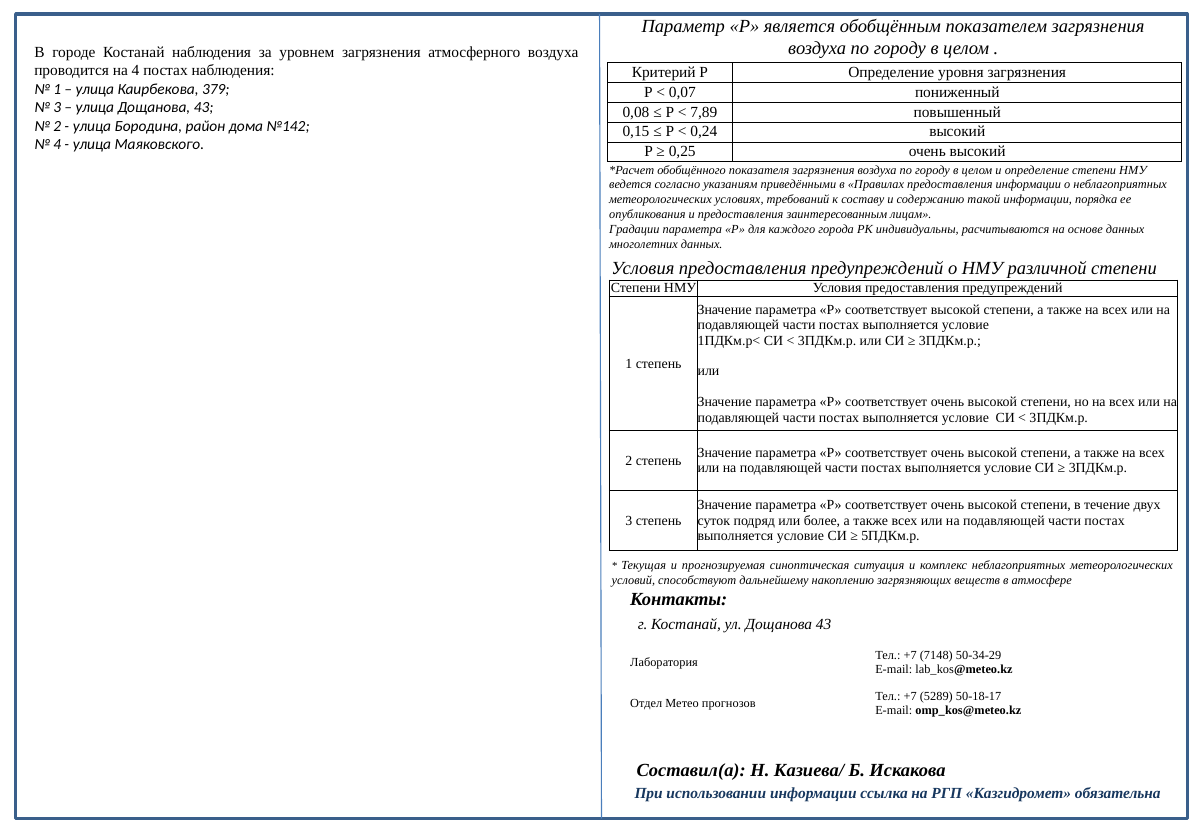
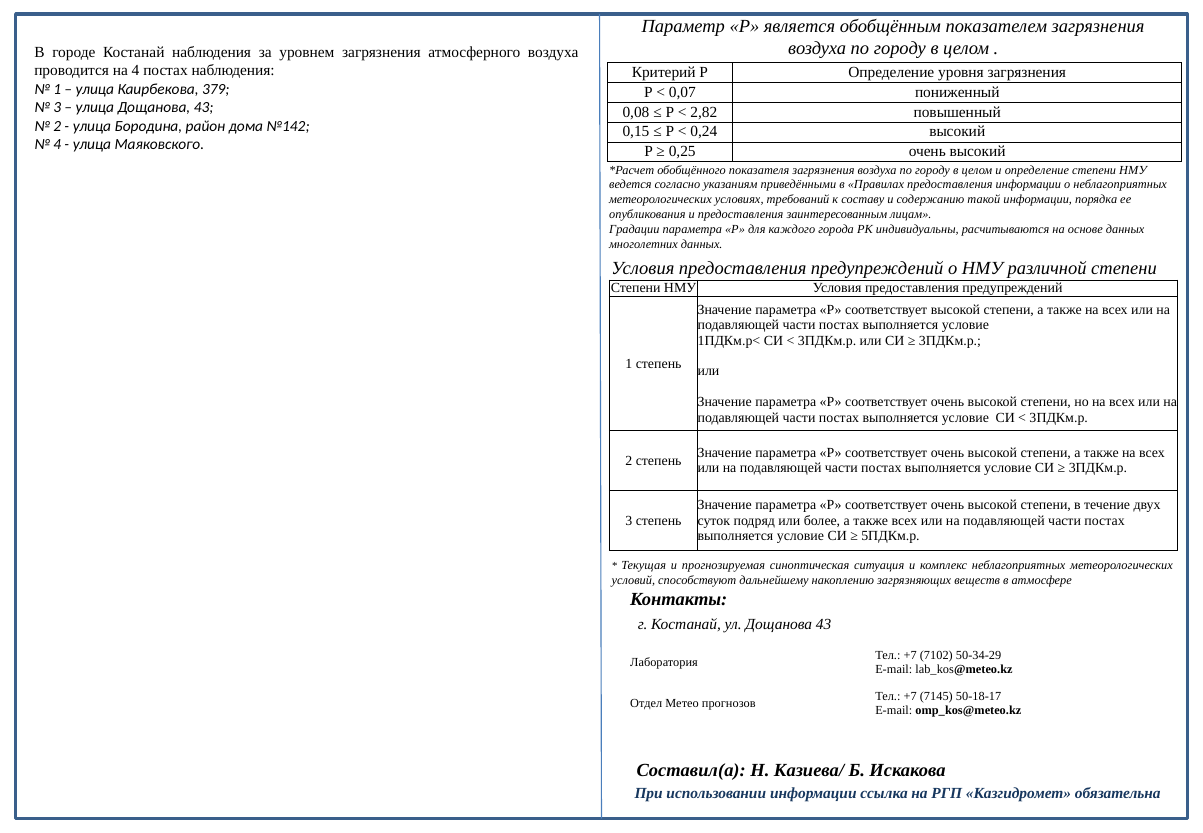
7,89: 7,89 -> 2,82 (704, 112)
7148: 7148 -> 7102 (936, 656)
5289: 5289 -> 7145 (936, 696)
